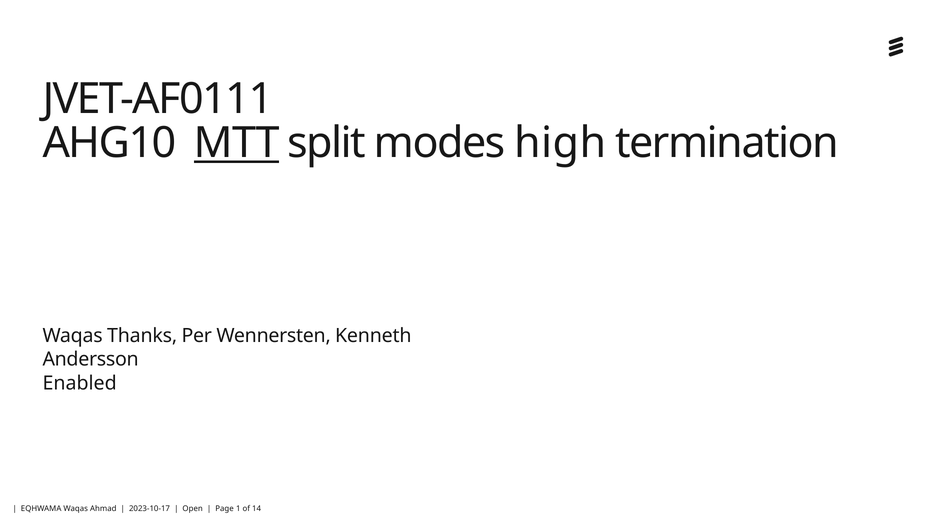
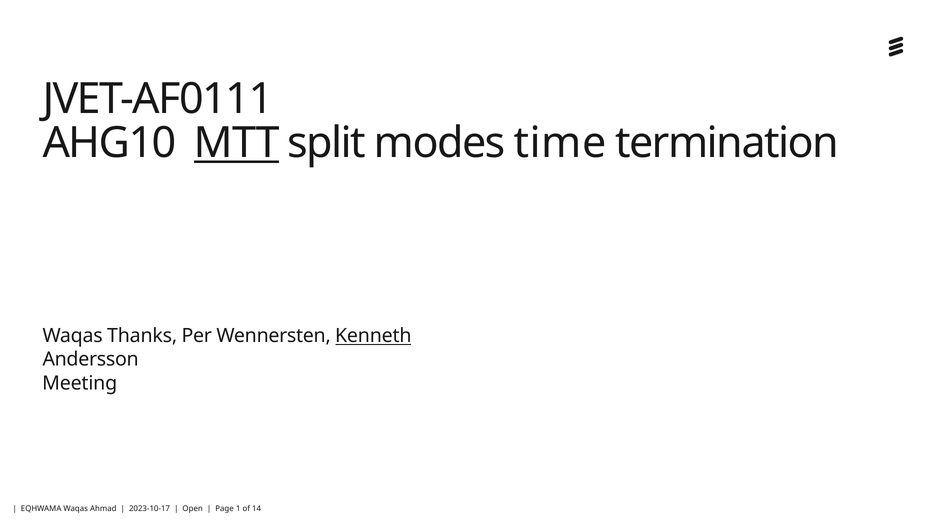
high: high -> time (560, 143)
Kenneth underline: none -> present (373, 336)
Enabled: Enabled -> Meeting (80, 383)
